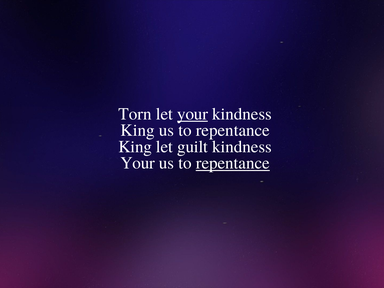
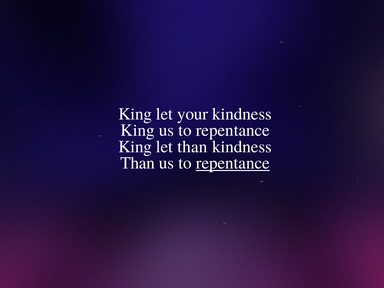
Torn: Torn -> King (135, 114)
your underline: present -> none (193, 114)
let guilt: guilt -> than (192, 147)
Your: Your -> Than (138, 163)
